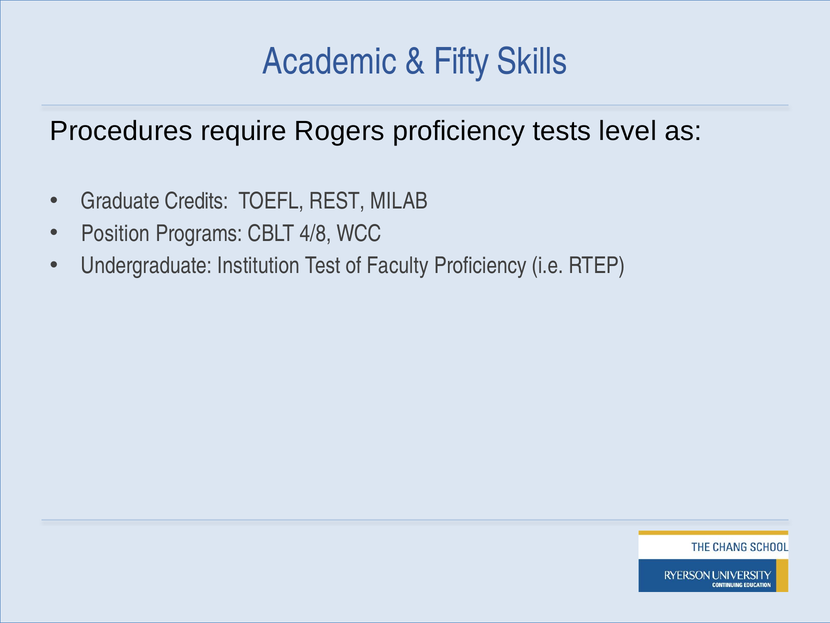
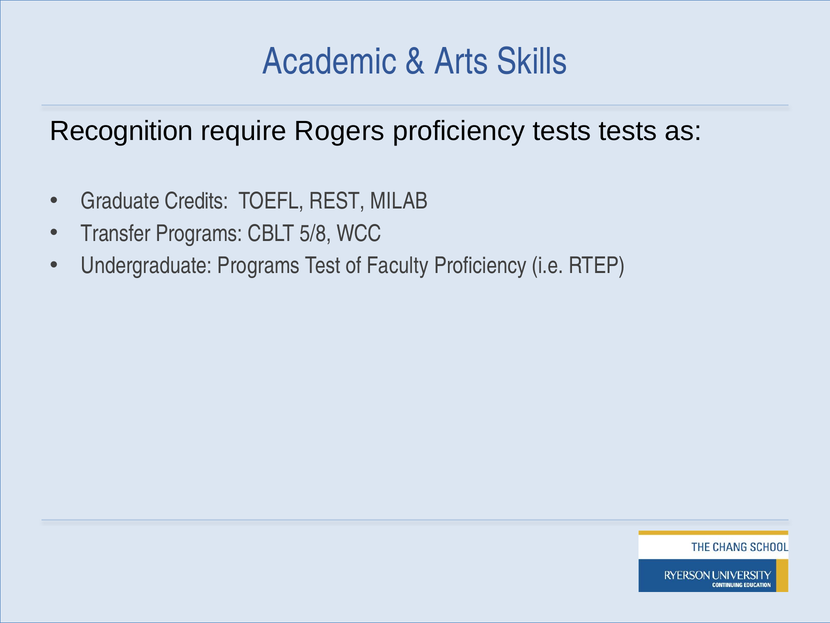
Fifty: Fifty -> Arts (461, 62)
Procedures: Procedures -> Recognition (122, 131)
tests level: level -> tests (628, 131)
Position: Position -> Transfer (116, 233)
4/8: 4/8 -> 5/8 (316, 233)
Undergraduate Institution: Institution -> Programs (259, 266)
